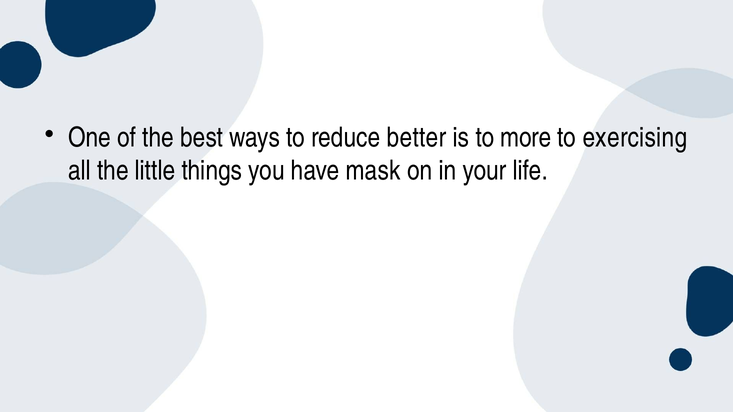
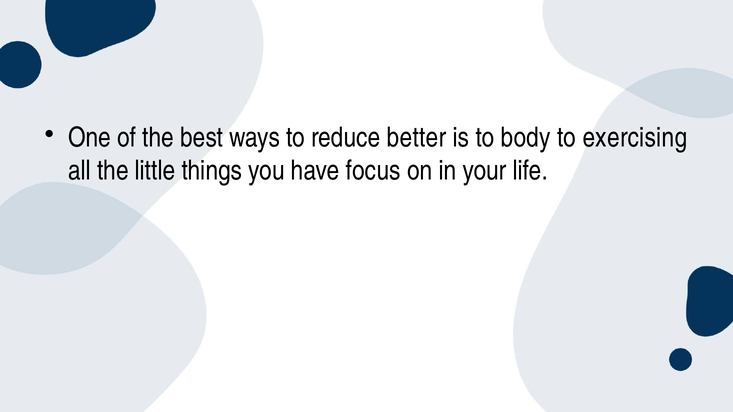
more: more -> body (526, 138)
mask: mask -> focus (373, 171)
